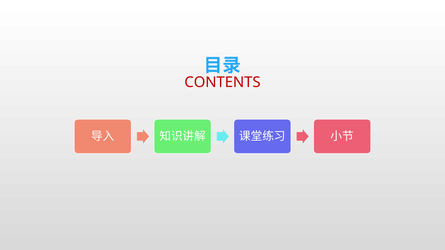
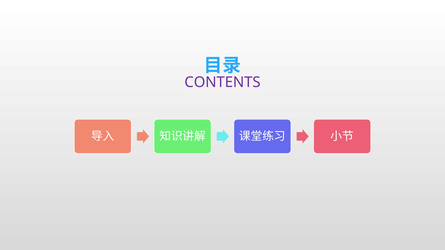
CONTENTS colour: red -> purple (222, 82)
